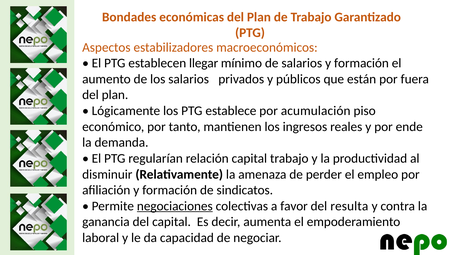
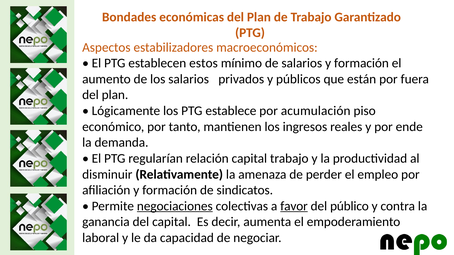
llegar: llegar -> estos (204, 63)
favor underline: none -> present (294, 206)
resulta: resulta -> público (349, 206)
